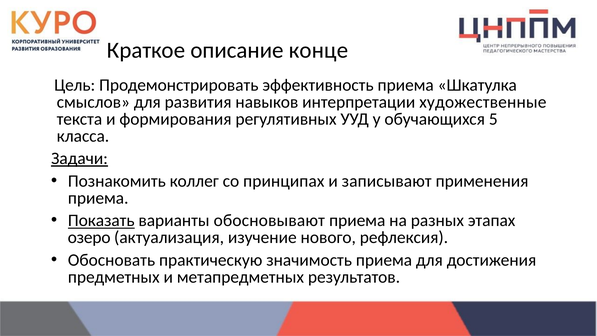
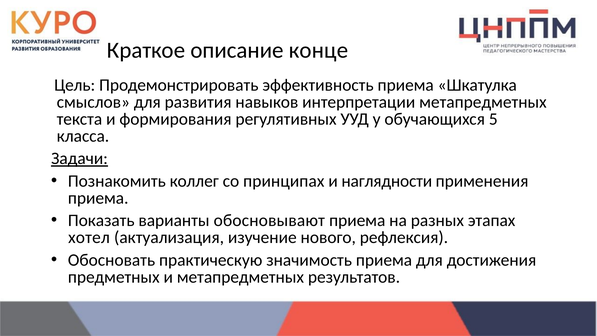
интерпретации художественные: художественные -> метапредметных (483, 102)
записывают: записывают -> наглядности (387, 181)
Показать underline: present -> none (101, 220)
озеро: озеро -> хотел (89, 237)
